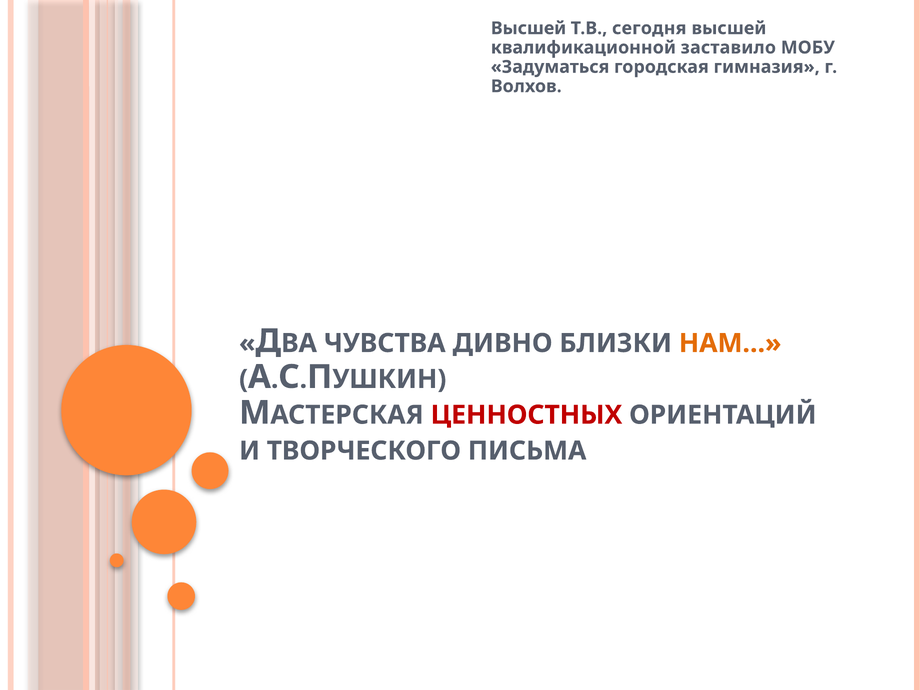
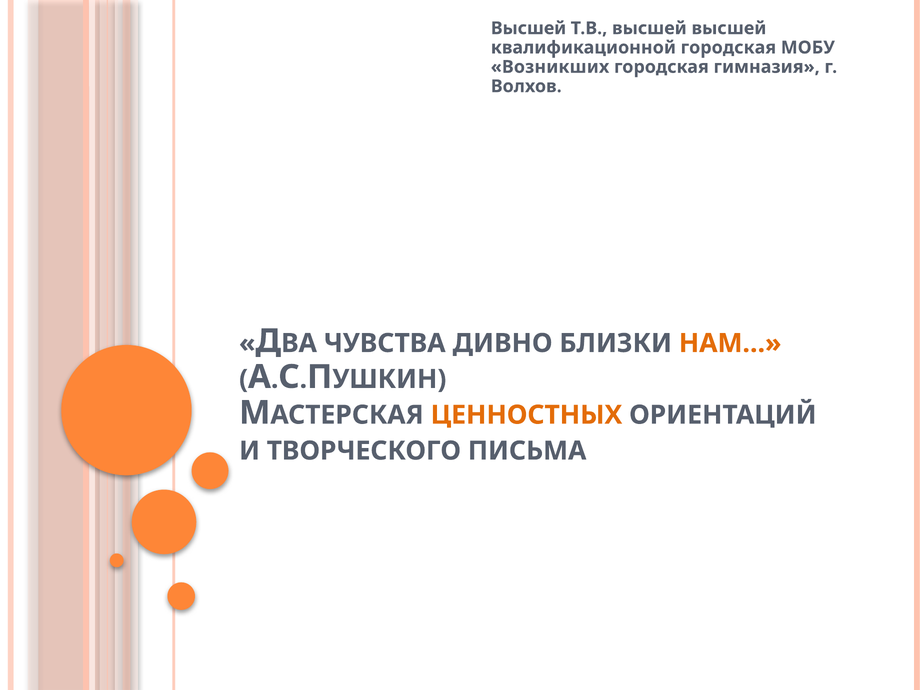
Т.В сегодня: сегодня -> высшей (649, 28)
квалификационной заставило: заставило -> городская (728, 48)
Задуматься: Задуматься -> Возникших (550, 67)
ЦЕННОСТНЫХ colour: red -> orange (526, 415)
